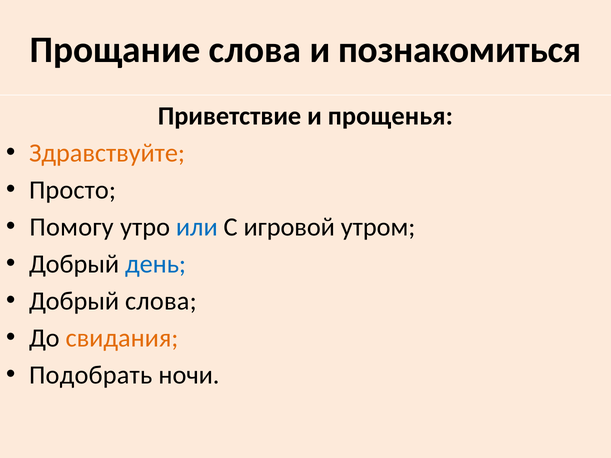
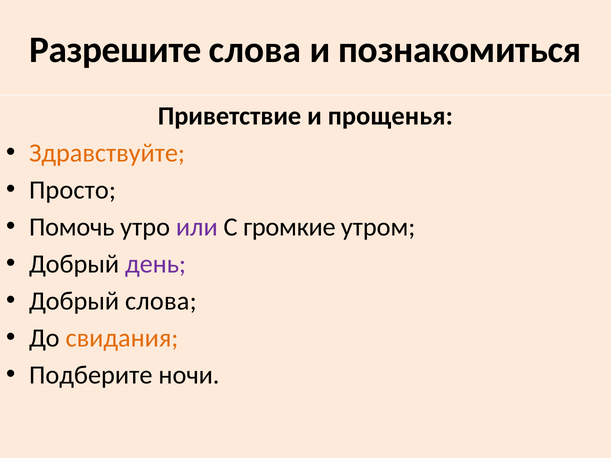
Прощание: Прощание -> Разрешите (115, 50)
Помогу: Помогу -> Помочь (72, 227)
или colour: blue -> purple (197, 227)
игровой: игровой -> громкие (289, 227)
день colour: blue -> purple (155, 264)
Подобрать: Подобрать -> Подберите (91, 375)
